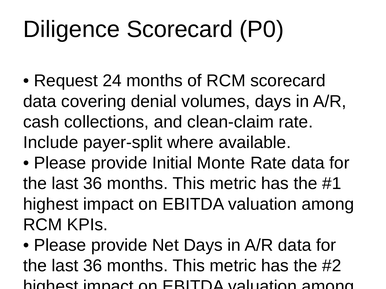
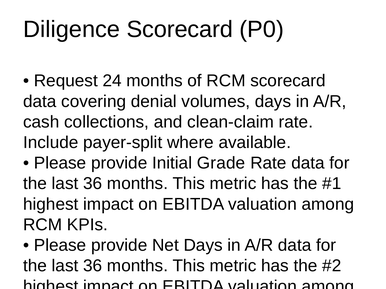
Monte: Monte -> Grade (221, 163)
